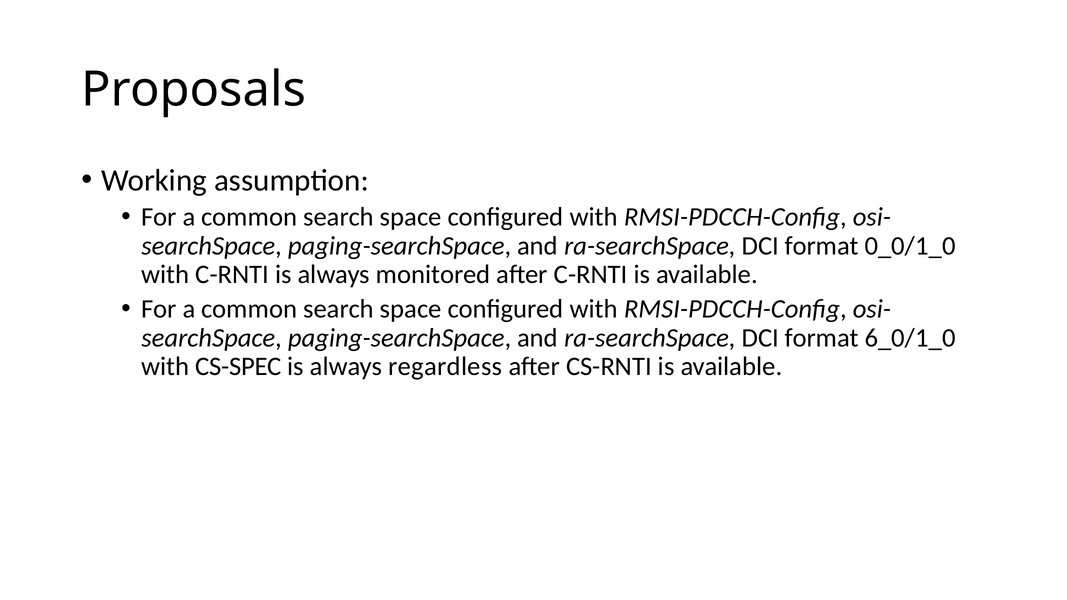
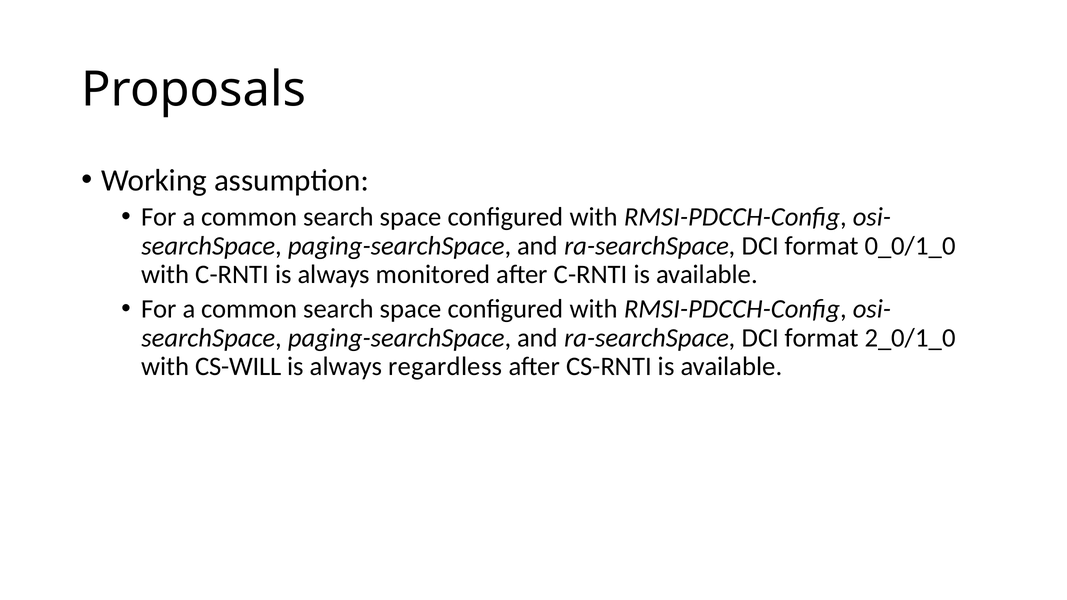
6_0/1_0: 6_0/1_0 -> 2_0/1_0 (910, 338)
CS-SPEC: CS-SPEC -> CS-WILL (238, 367)
